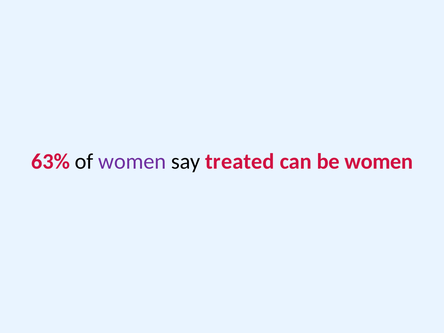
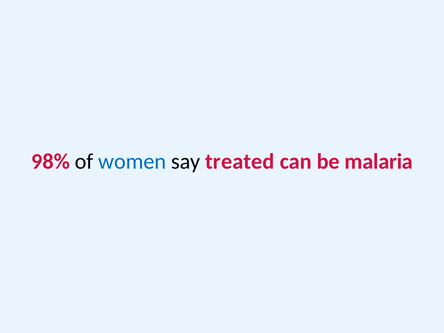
63%: 63% -> 98% (51, 161)
women colour: purple -> blue (132, 161)
be women: women -> malaria (379, 161)
